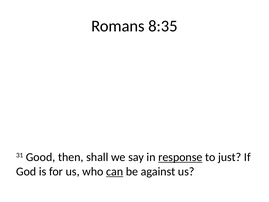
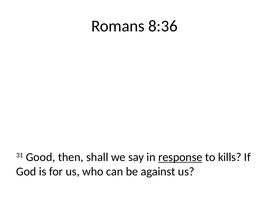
8:35: 8:35 -> 8:36 (163, 26)
just: just -> kills (230, 157)
can underline: present -> none (115, 171)
